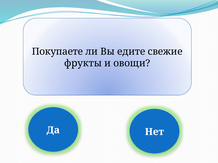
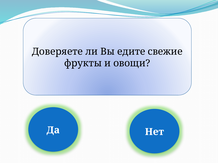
Покупаете: Покупаете -> Доверяете (57, 52)
